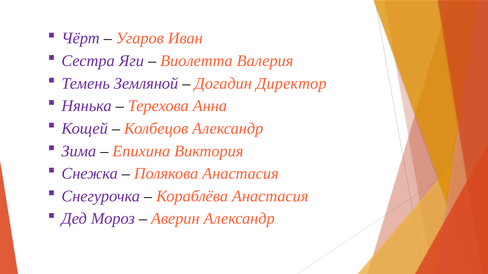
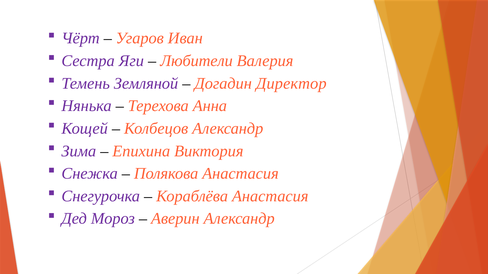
Виолетта: Виолетта -> Любители (196, 61)
